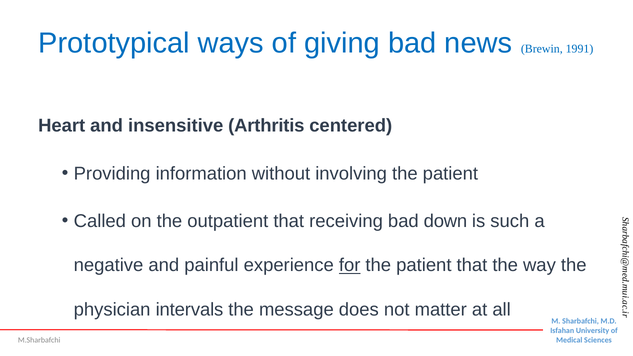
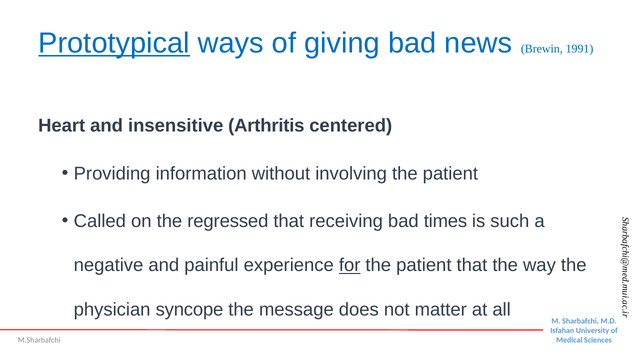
Prototypical underline: none -> present (114, 43)
outpatient: outpatient -> regressed (228, 221)
down: down -> times (445, 221)
intervals: intervals -> syncope (190, 310)
